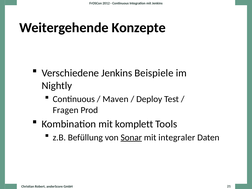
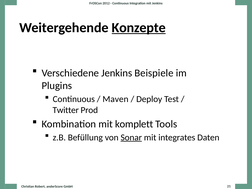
Konzepte underline: none -> present (139, 28)
Nightly: Nightly -> Plugins (57, 86)
Fragen: Fragen -> Twitter (66, 110)
integraler: integraler -> integrates (177, 137)
